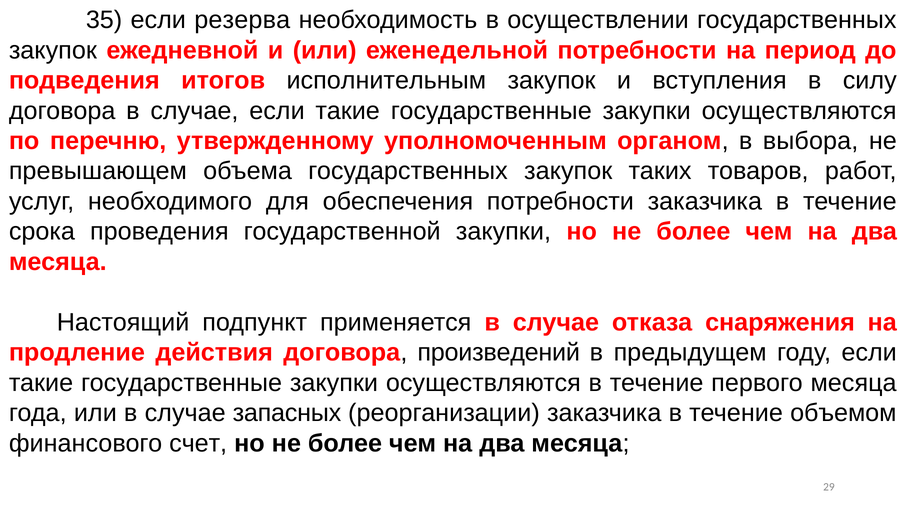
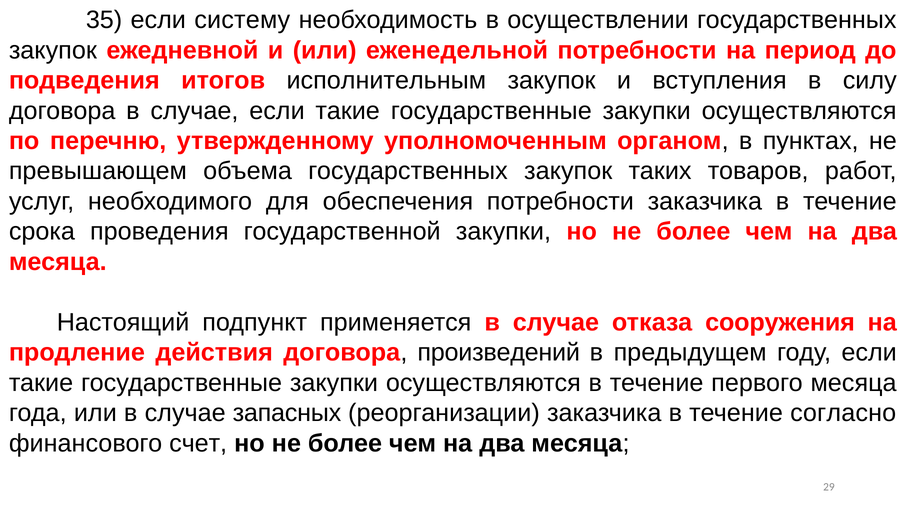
резерва: резерва -> систему (242, 20)
выбора: выбора -> пунктах (811, 141)
снаряжения: снаряжения -> сооружения (780, 322)
объемом: объемом -> согласно (843, 413)
